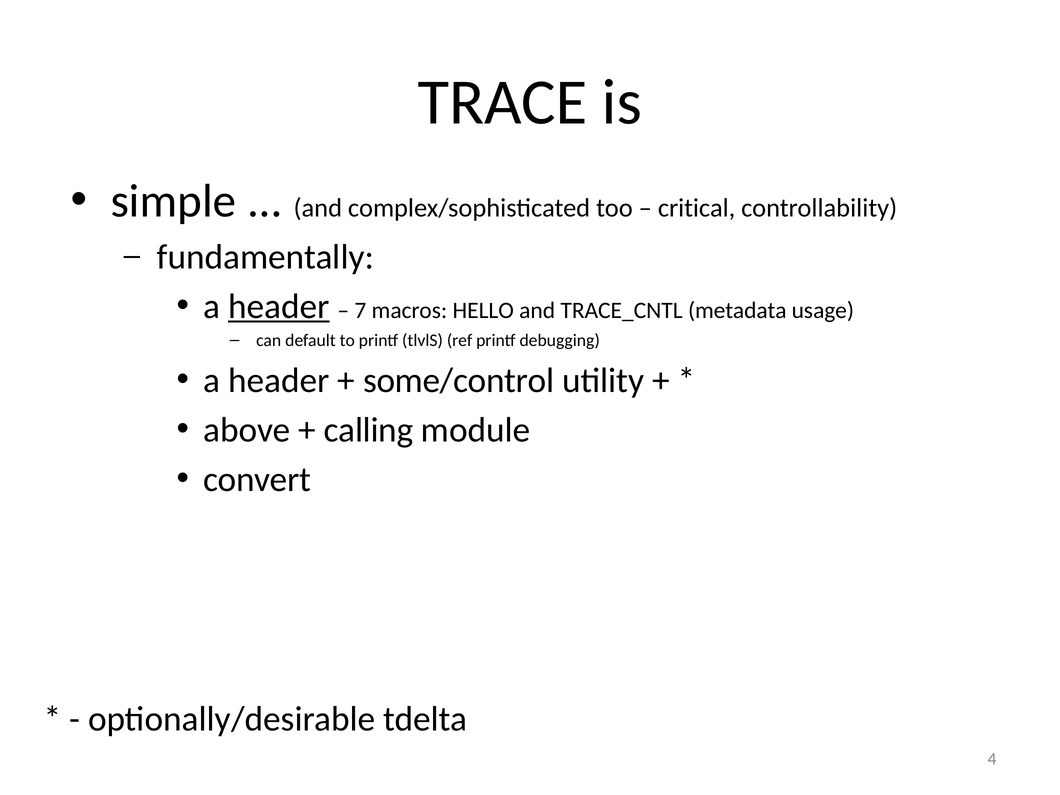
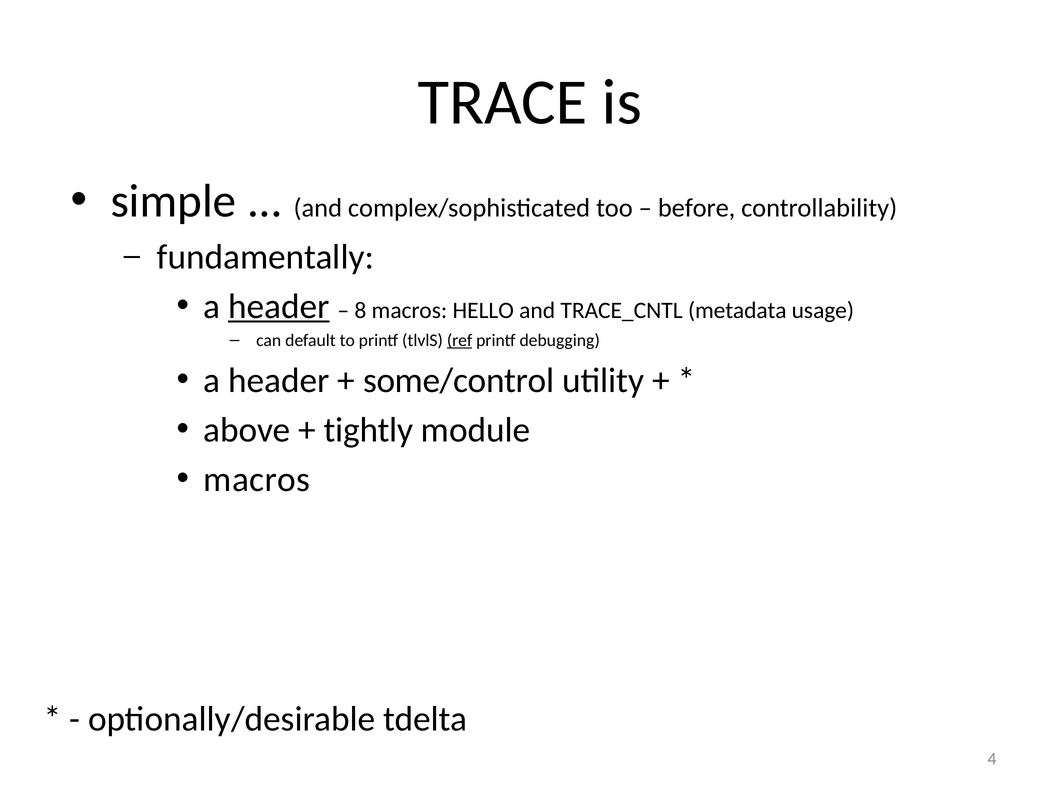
critical: critical -> before (697, 208)
7: 7 -> 8 (360, 310)
ref underline: none -> present (460, 341)
calling: calling -> tightly (368, 430)
convert: convert -> macros (257, 480)
